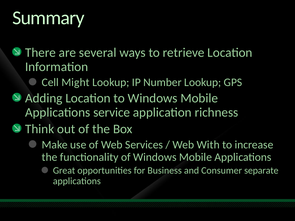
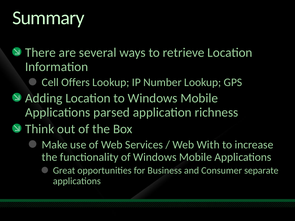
Might: Might -> Offers (76, 82)
service: service -> parsed (112, 112)
